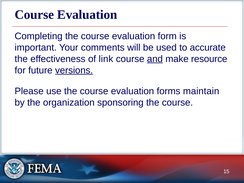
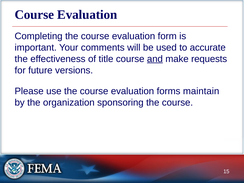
link: link -> title (106, 59)
resource: resource -> requests (209, 59)
versions underline: present -> none (74, 70)
